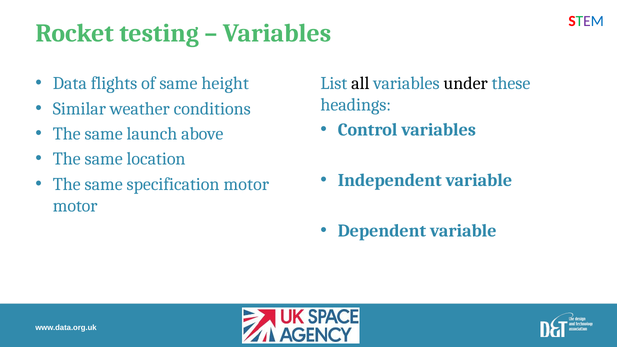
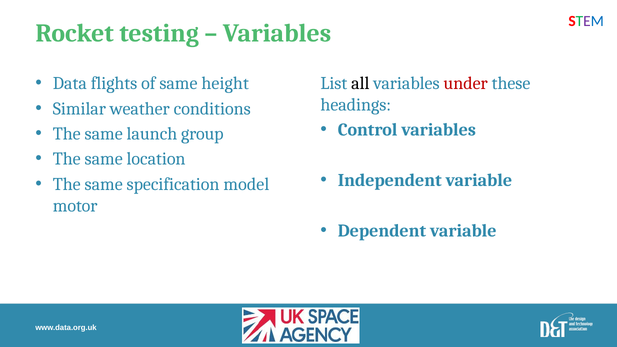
under colour: black -> red (466, 83)
above: above -> group (202, 134)
specification motor: motor -> model (246, 184)
